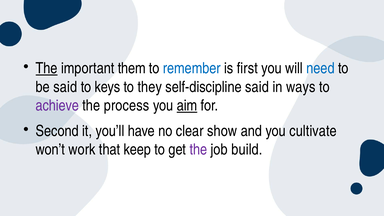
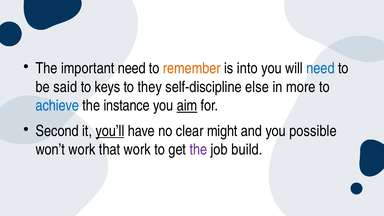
The underline: present -> none (47, 68)
important them: them -> need (132, 68)
remember colour: blue -> orange (192, 68)
first: first -> into (247, 68)
self-discipline said: said -> else (257, 87)
ways: ways -> more (301, 87)
achieve colour: purple -> blue (57, 106)
process: process -> instance (127, 106)
you’ll underline: none -> present (110, 131)
show: show -> might (222, 131)
cultivate: cultivate -> possible (313, 131)
that keep: keep -> work (137, 150)
